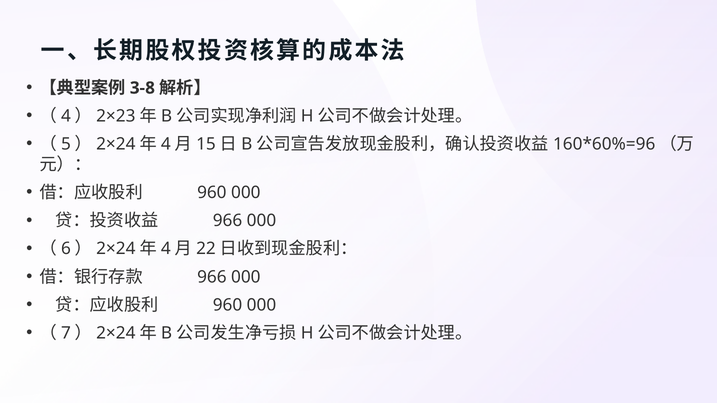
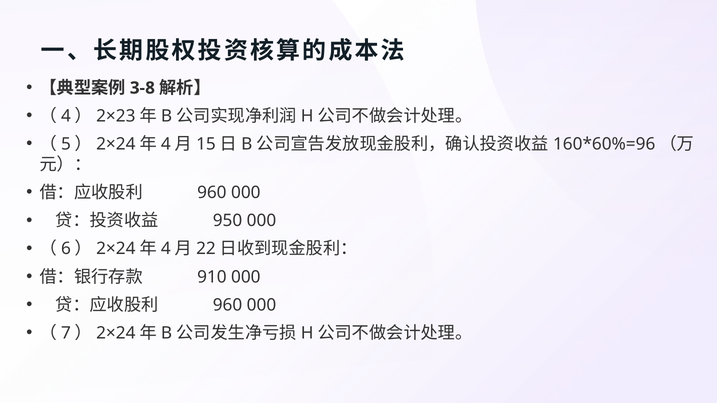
966: 966 -> 950 (228, 221)
966: 966 -> 910 (212, 277)
